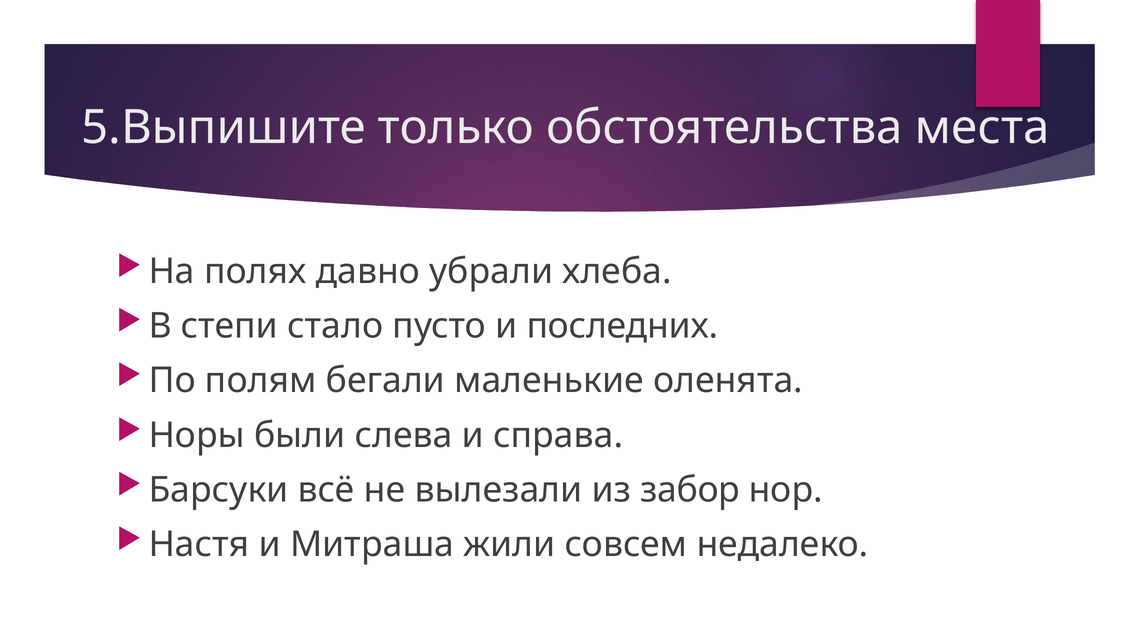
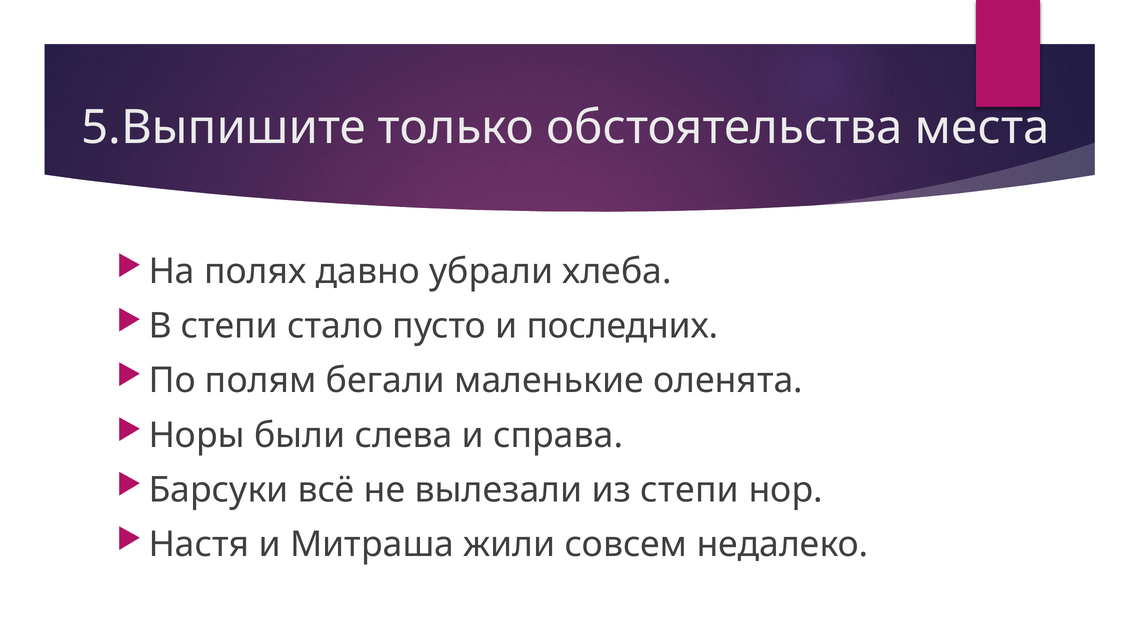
из забор: забор -> степи (690, 490)
